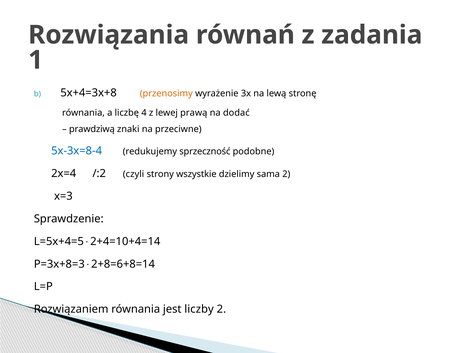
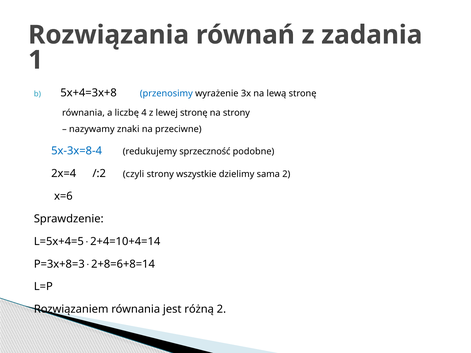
przenosimy colour: orange -> blue (166, 93)
lewej prawą: prawą -> stronę (194, 113)
na dodać: dodać -> strony (236, 113)
prawdziwą: prawdziwą -> nazywamy (92, 129)
x=3: x=3 -> x=6 (63, 196)
liczby: liczby -> różną (199, 309)
